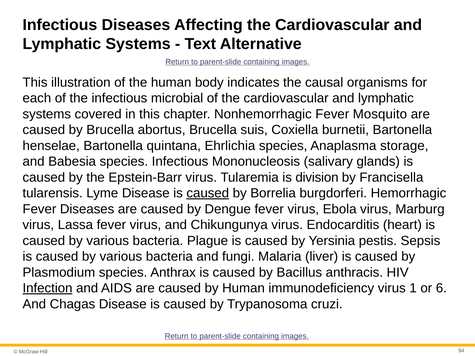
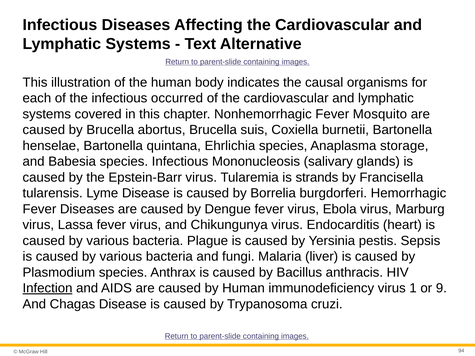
microbial: microbial -> occurred (177, 98)
division: division -> strands (317, 178)
caused underline: present -> none (208, 193)
6: 6 -> 9 (441, 288)
